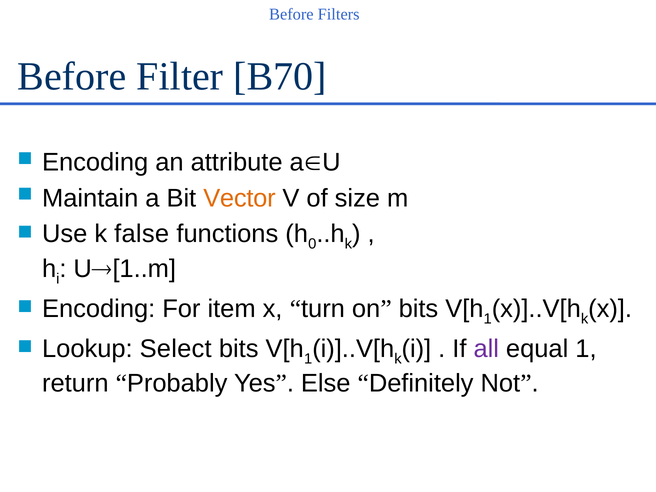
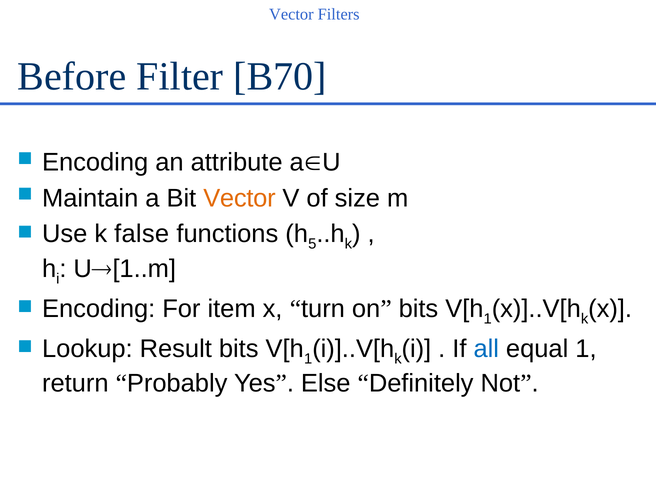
Before: Before -> Vector (291, 14)
0: 0 -> 5 (312, 244)
Select: Select -> Result (176, 349)
all colour: purple -> blue (486, 349)
